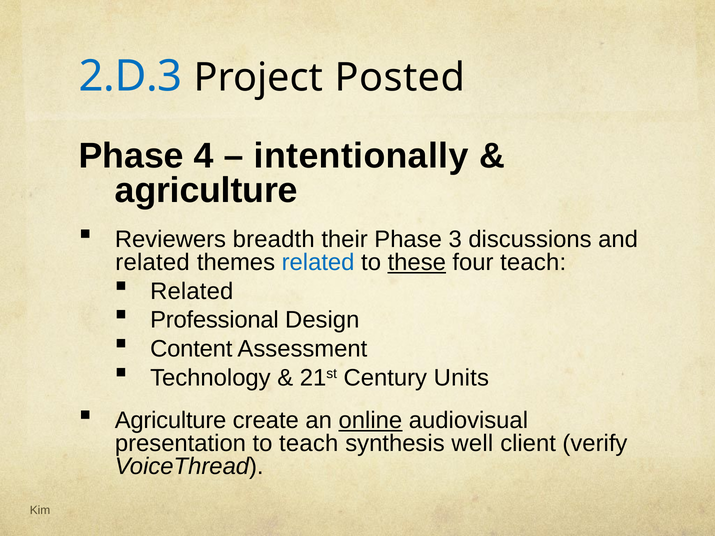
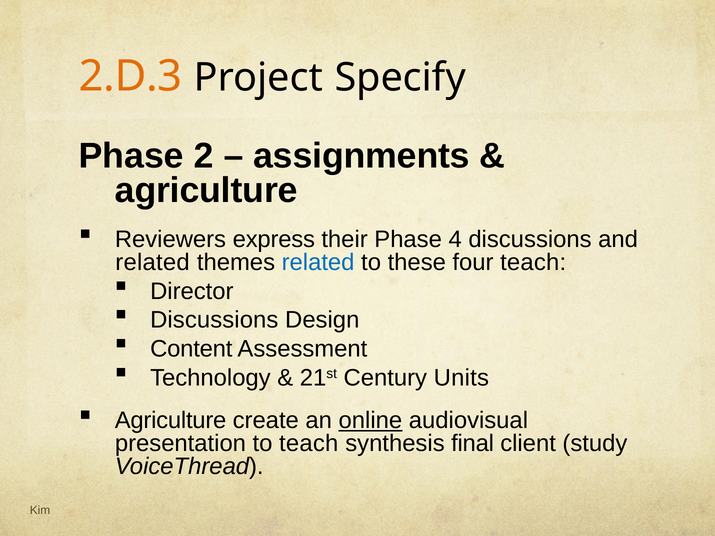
2.D.3 colour: blue -> orange (131, 76)
Posted: Posted -> Specify (400, 78)
4: 4 -> 2 (204, 156)
intentionally: intentionally -> assignments (362, 156)
breadth: breadth -> express (274, 240)
3: 3 -> 4 (455, 240)
these underline: present -> none (417, 262)
Related: Related -> Director (192, 291)
Professional: Professional -> Discussions (214, 320)
well: well -> final (473, 443)
verify: verify -> study (595, 443)
